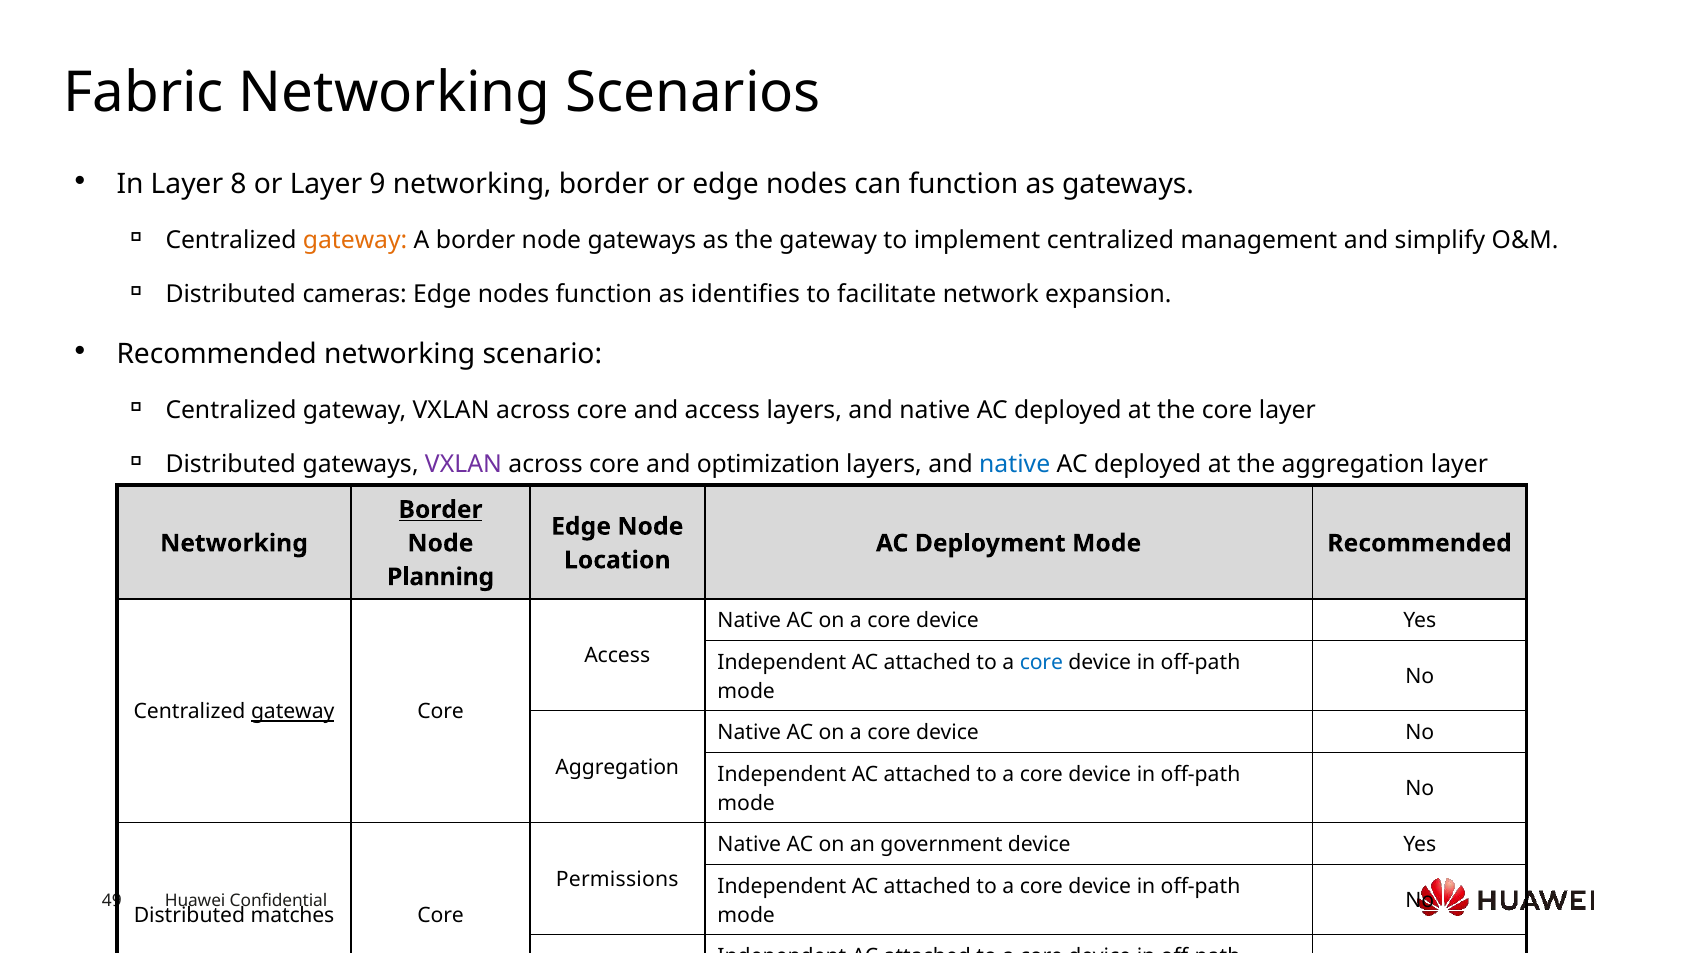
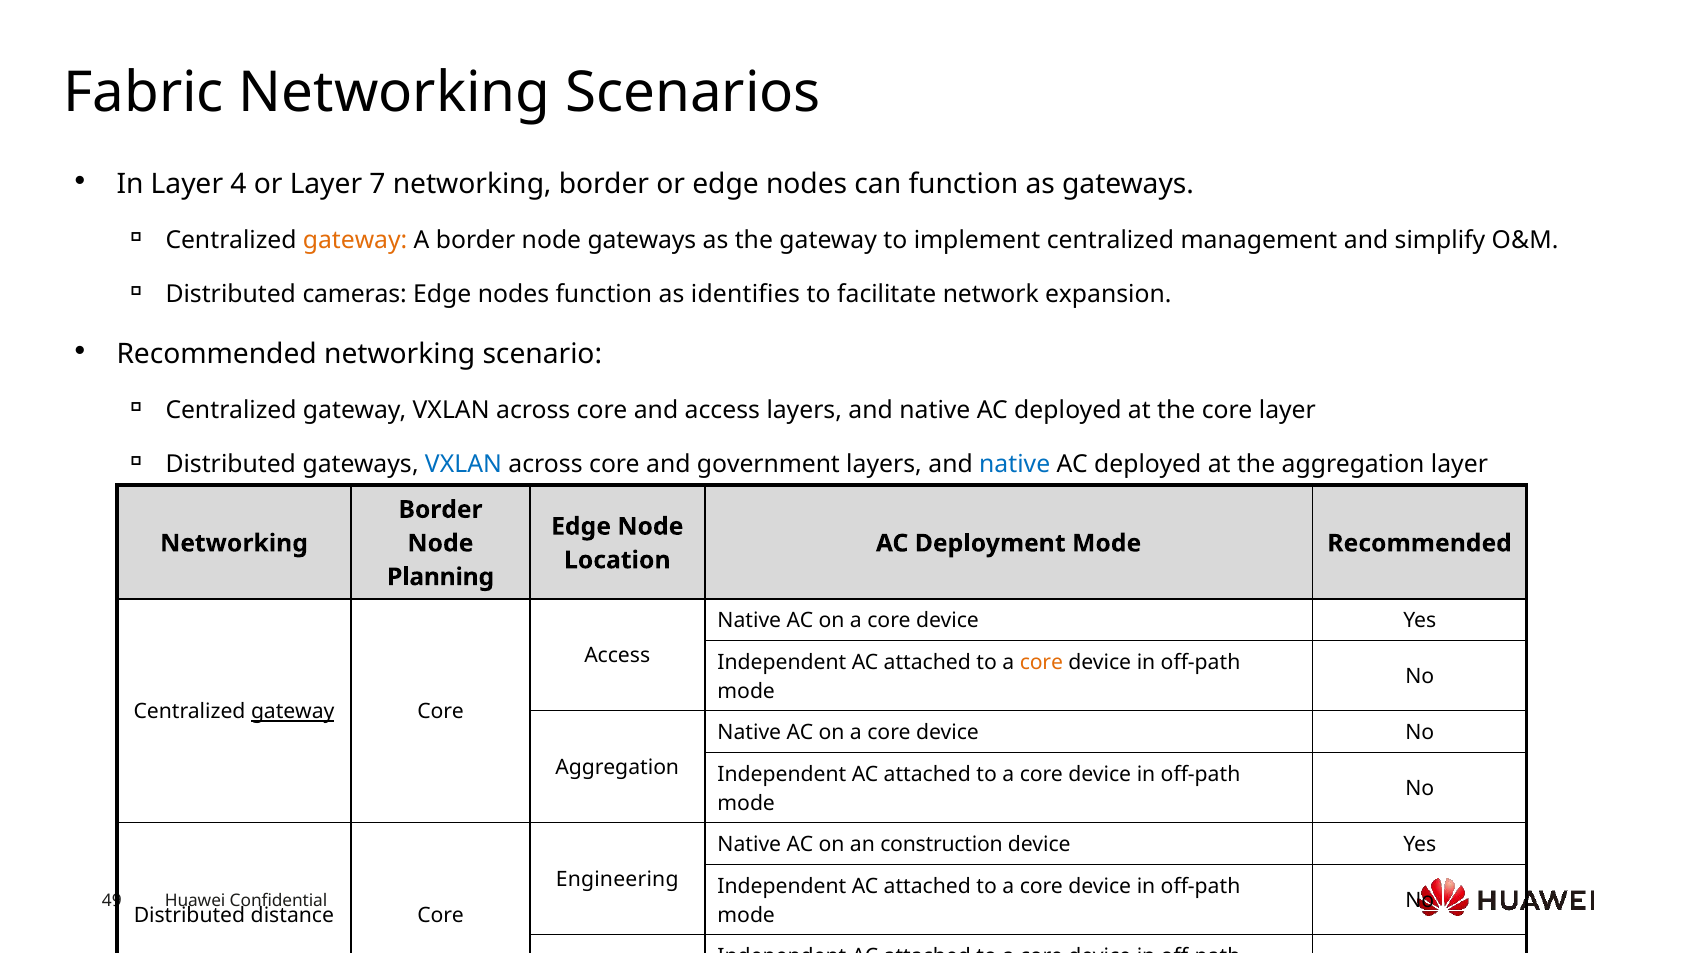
8: 8 -> 4 (238, 184)
9: 9 -> 7 (377, 184)
VXLAN colour: purple -> blue (463, 465)
optimization: optimization -> government (768, 465)
Border underline: present -> none (441, 510)
core colour: blue -> orange (1041, 663)
government: government -> construction (942, 845)
Permissions: Permissions -> Engineering (617, 880)
matches: matches -> distance (292, 916)
